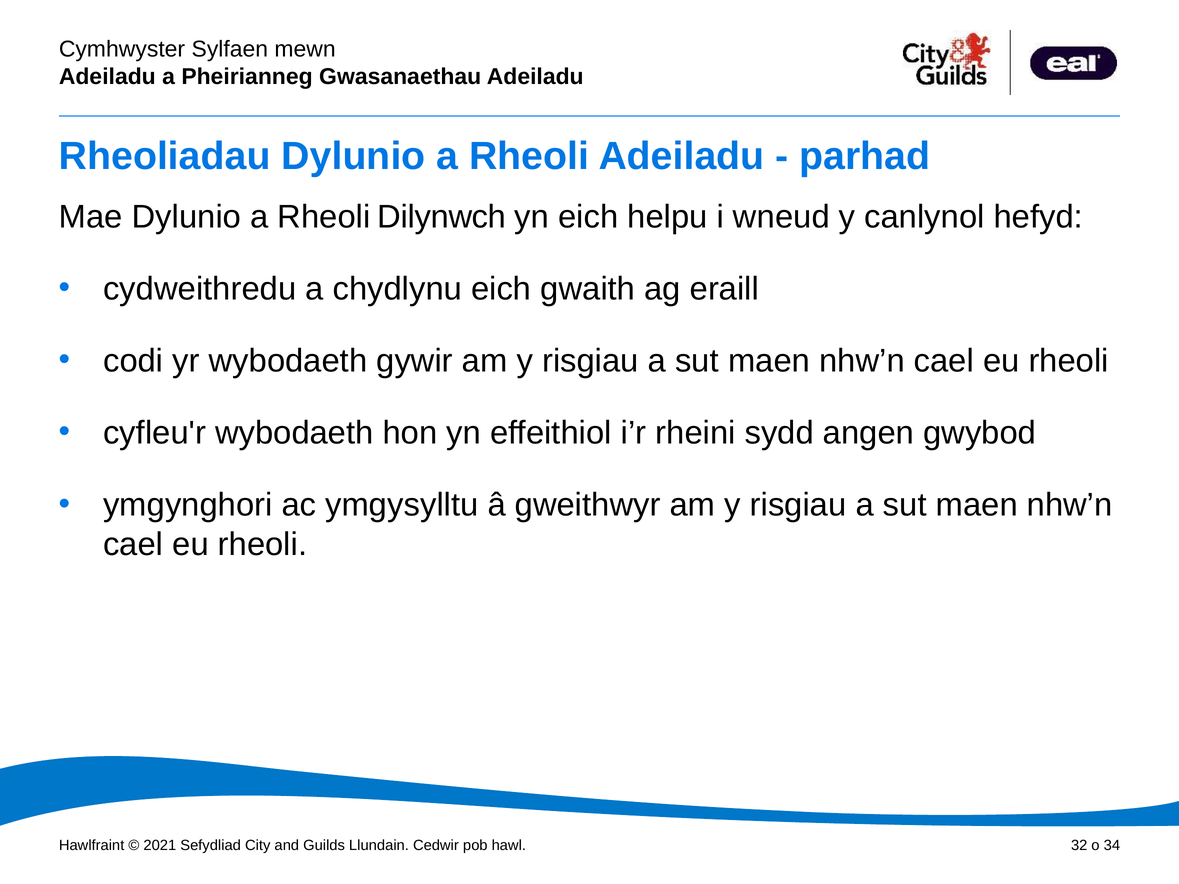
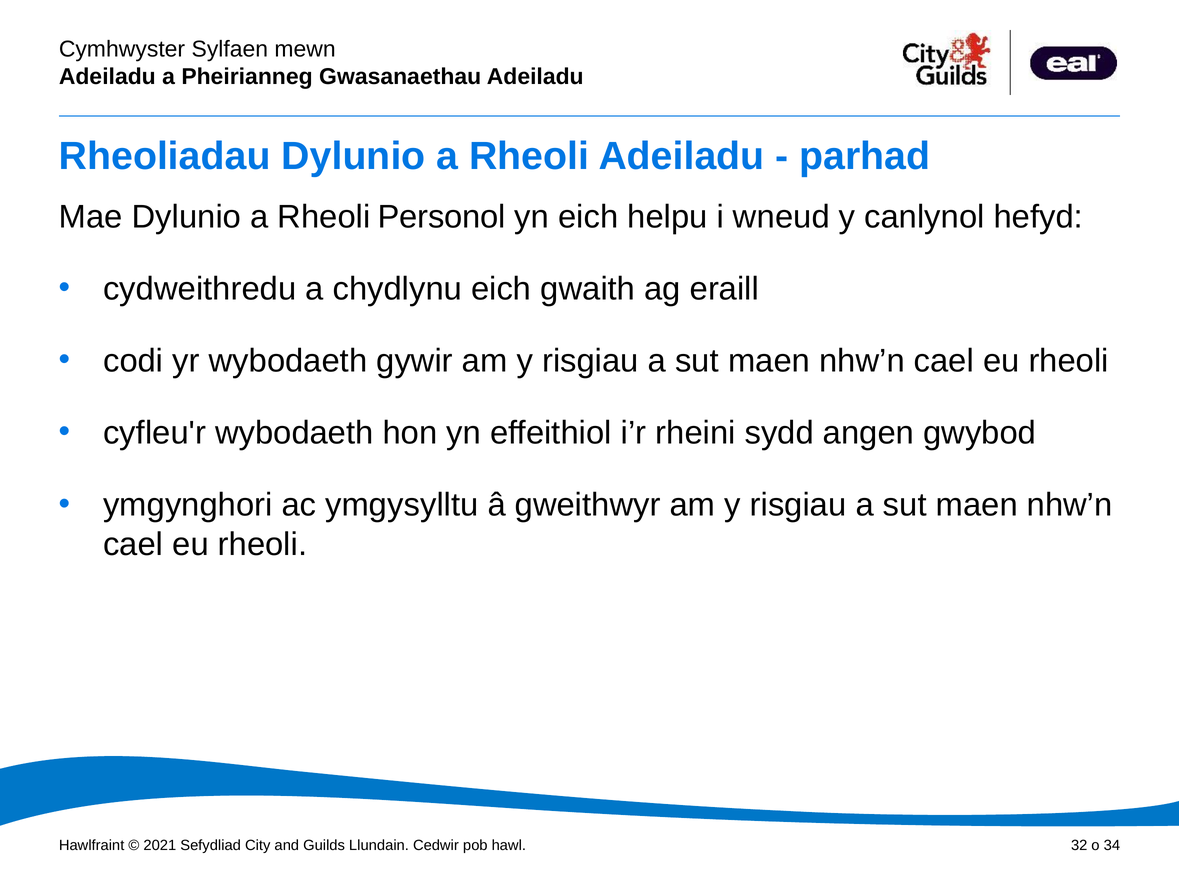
Dilynwch: Dilynwch -> Personol (442, 217)
